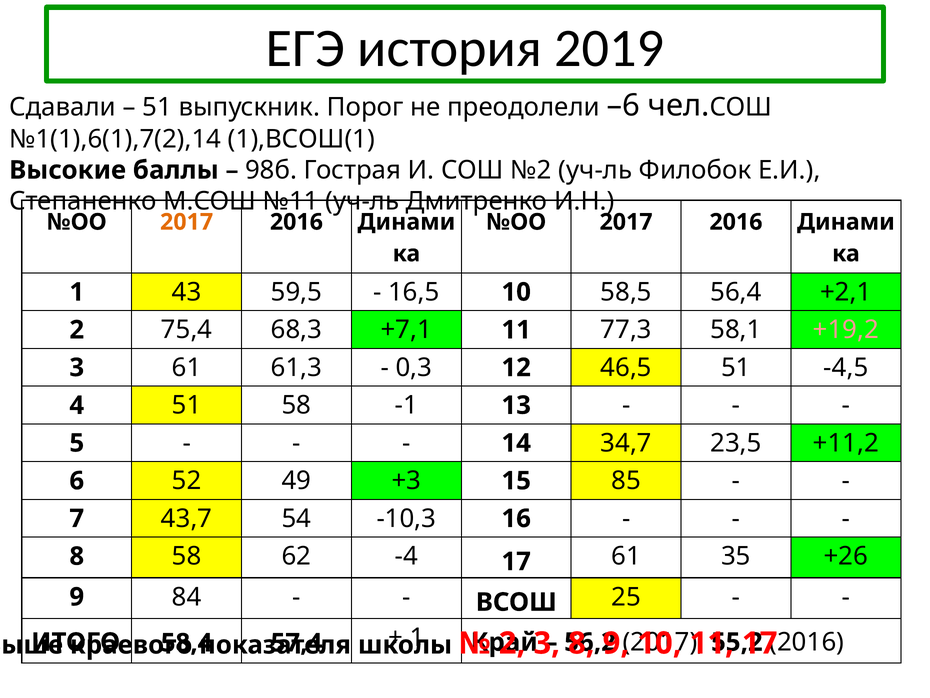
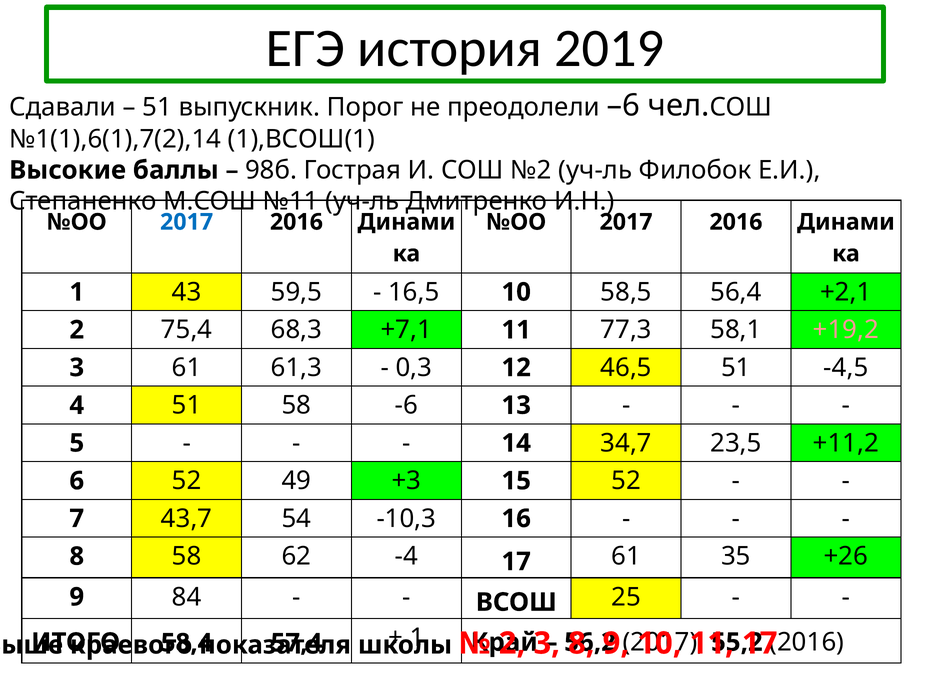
2017 colour: orange -> blue (187, 222)
-1: -1 -> -6 (406, 405)
15 85: 85 -> 52 (626, 480)
